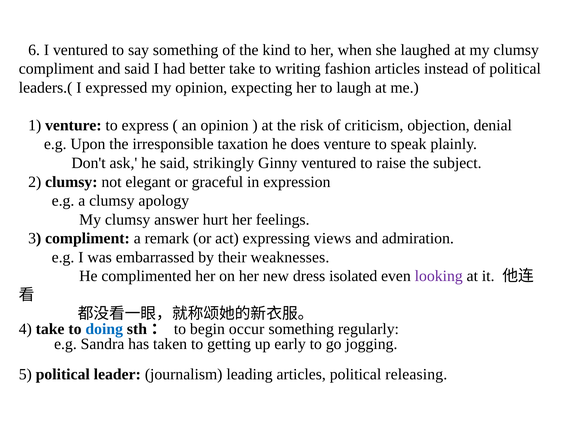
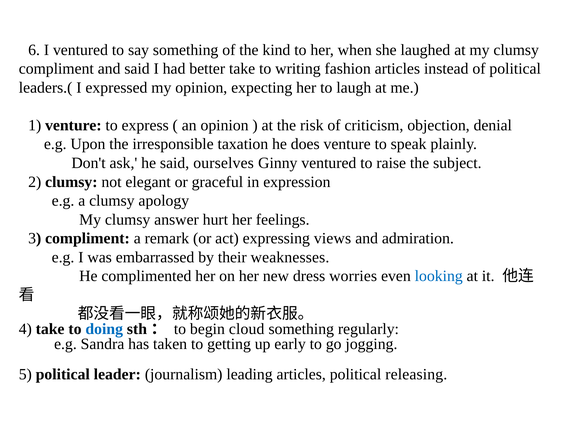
strikingly: strikingly -> ourselves (224, 163)
isolated: isolated -> worries (353, 276)
looking colour: purple -> blue (439, 276)
occur: occur -> cloud (247, 329)
